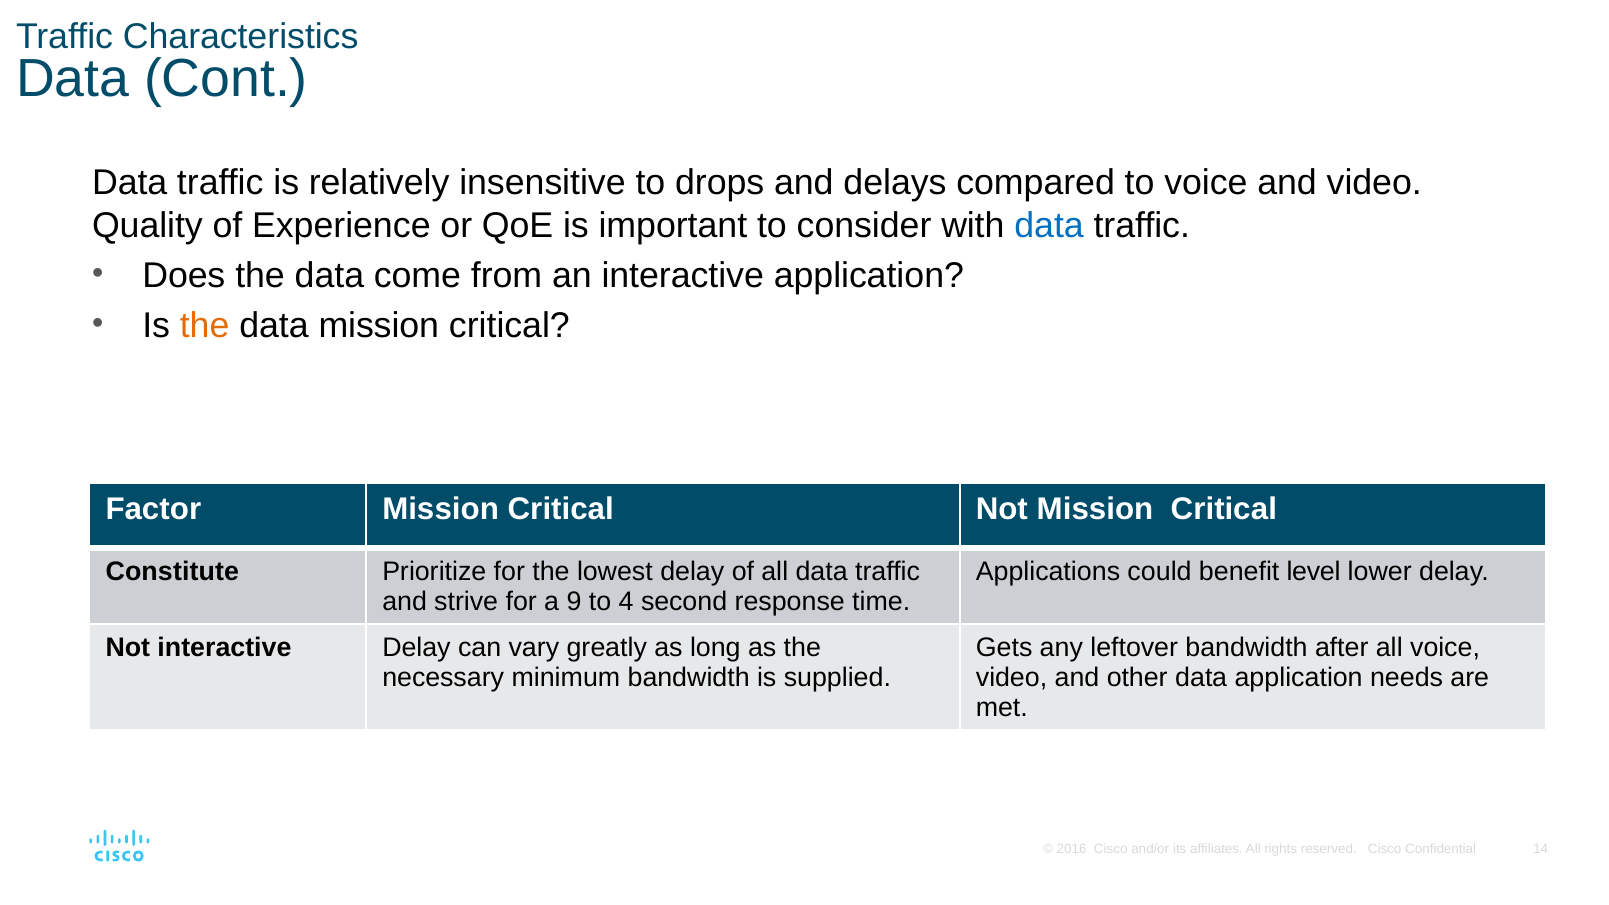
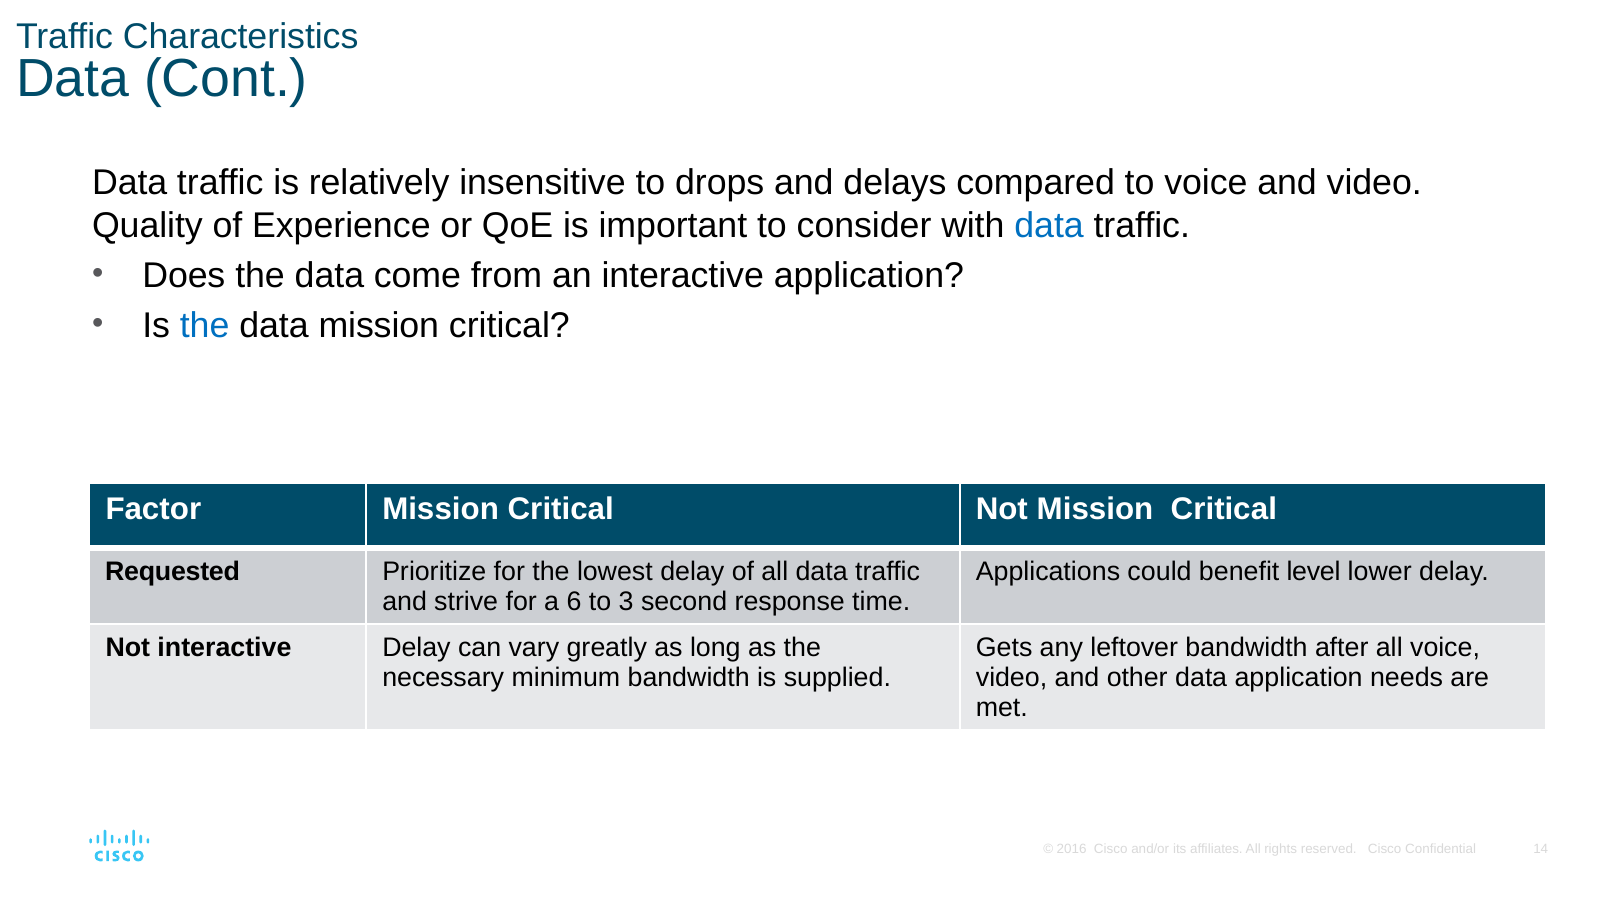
the colour: orange -> blue (205, 325)
Constitute: Constitute -> Requested (173, 572)
9: 9 -> 6 (574, 602)
4: 4 -> 3 (626, 602)
